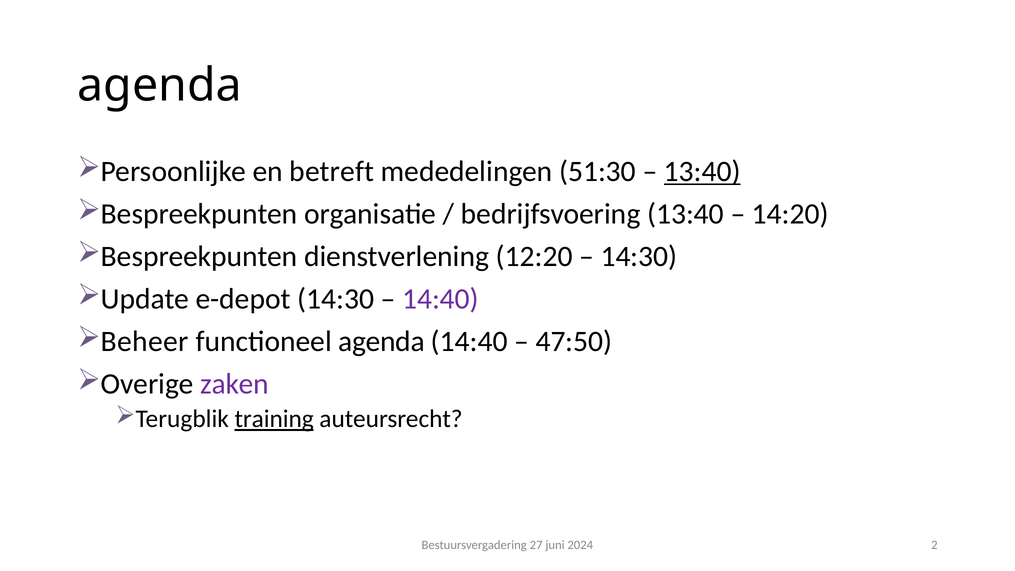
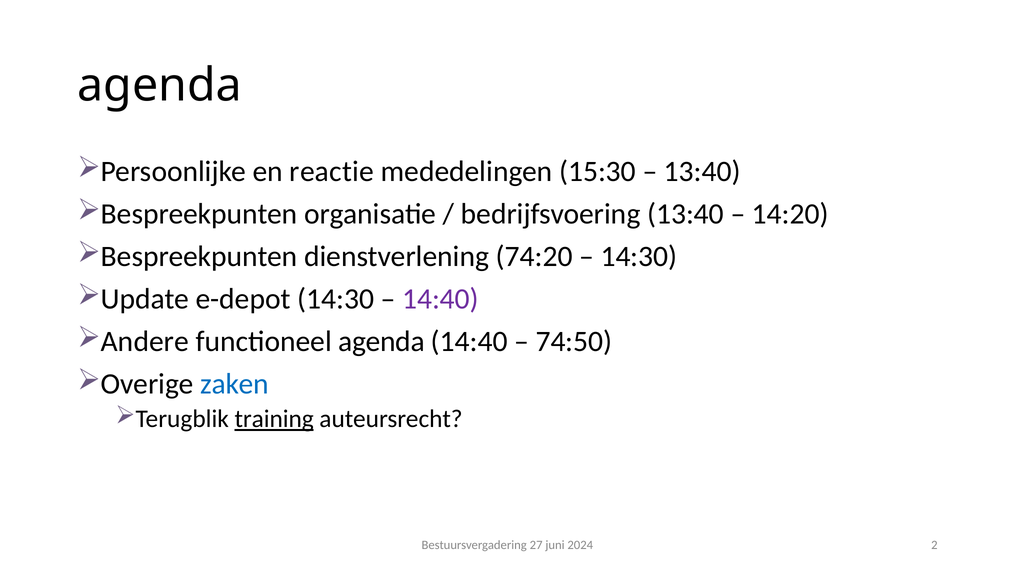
betreft: betreft -> reactie (332, 172)
51:30: 51:30 -> 15:30 (597, 172)
13:40 underline: present -> none (702, 172)
12:20: 12:20 -> 74:20 (534, 257)
Beheer: Beheer -> Andere (145, 342)
47:50: 47:50 -> 74:50 (574, 342)
zaken colour: purple -> blue (234, 384)
